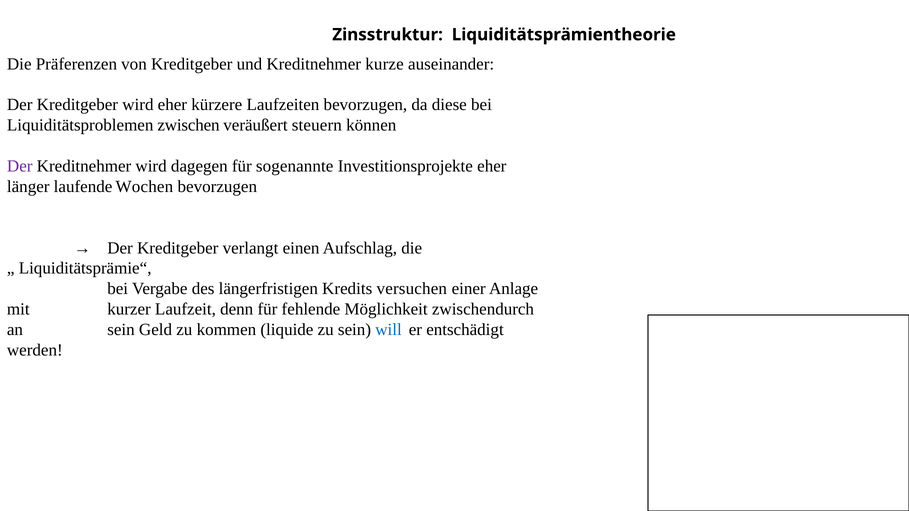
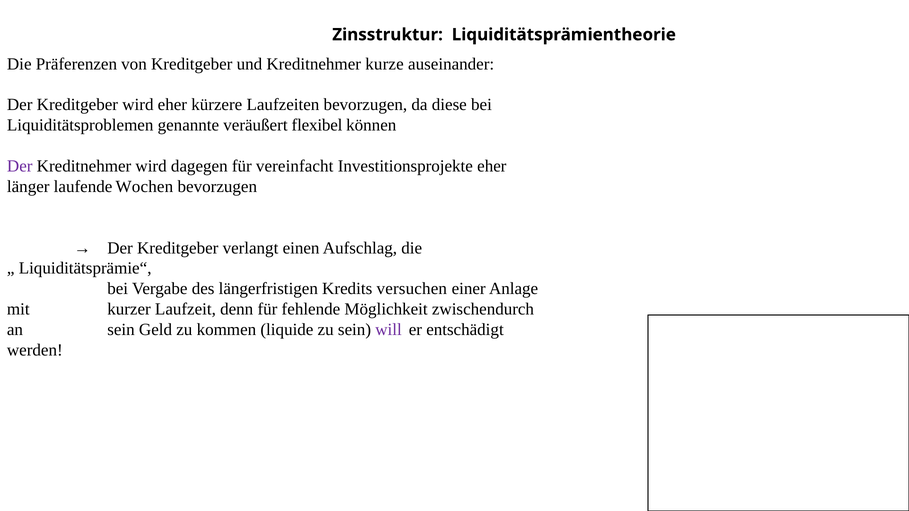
zwischen: zwischen -> genannte (188, 125)
steuern: steuern -> flexibel (317, 125)
sogenannte: sogenannte -> vereinfacht (295, 166)
will colour: blue -> purple (389, 330)
